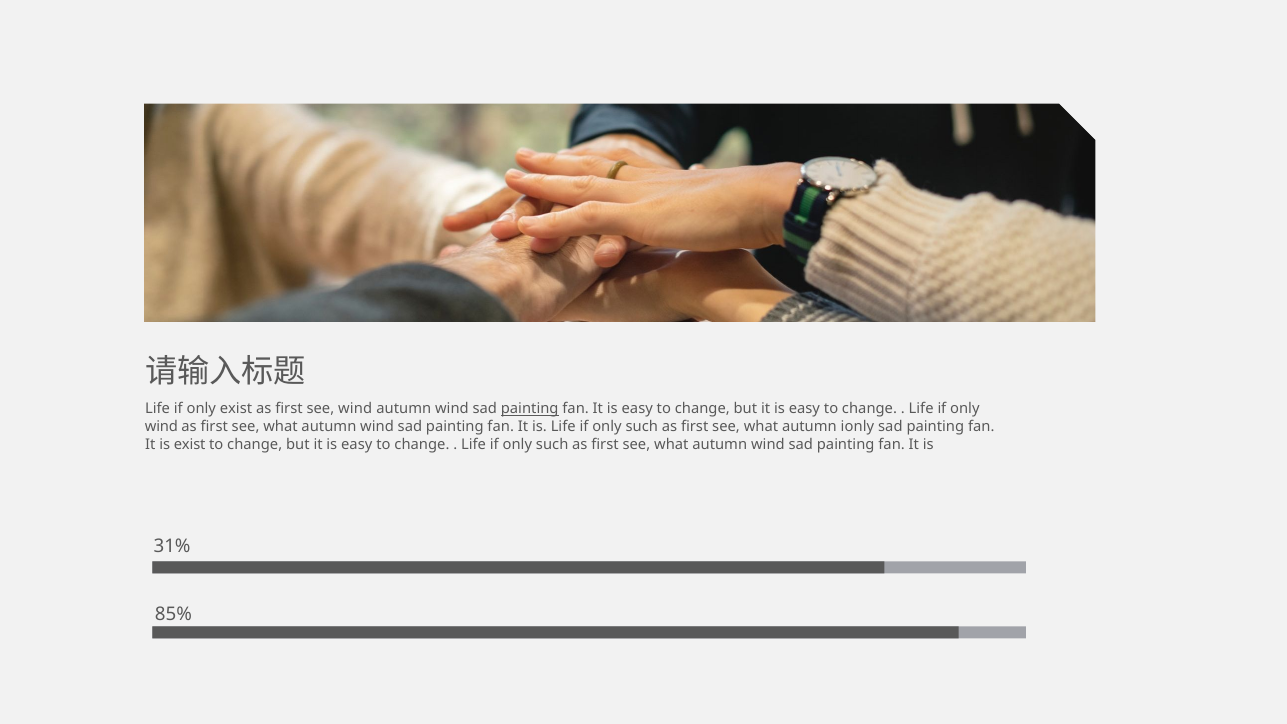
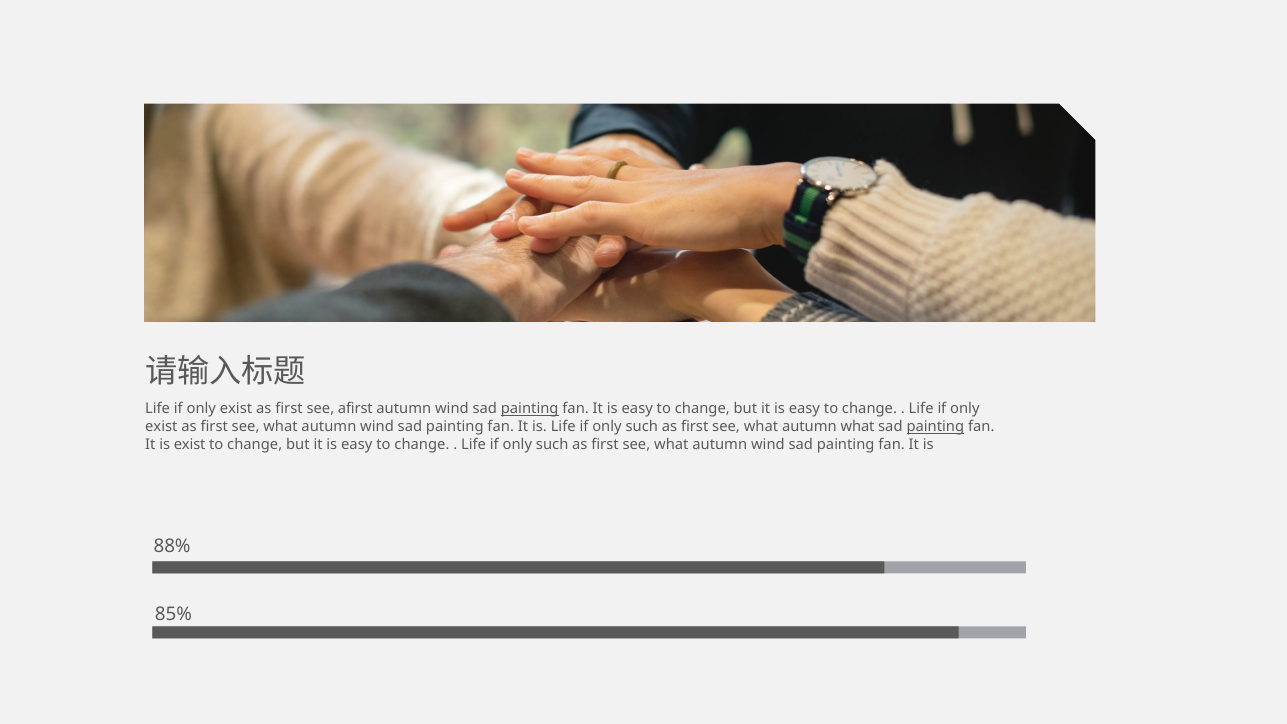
see wind: wind -> afirst (355, 409)
wind: wind -> exist (161, 427)
autumn ionly: ionly -> what (858, 427)
painting underline: none -> present (935, 427)
31%: 31% -> 88% (172, 546)
